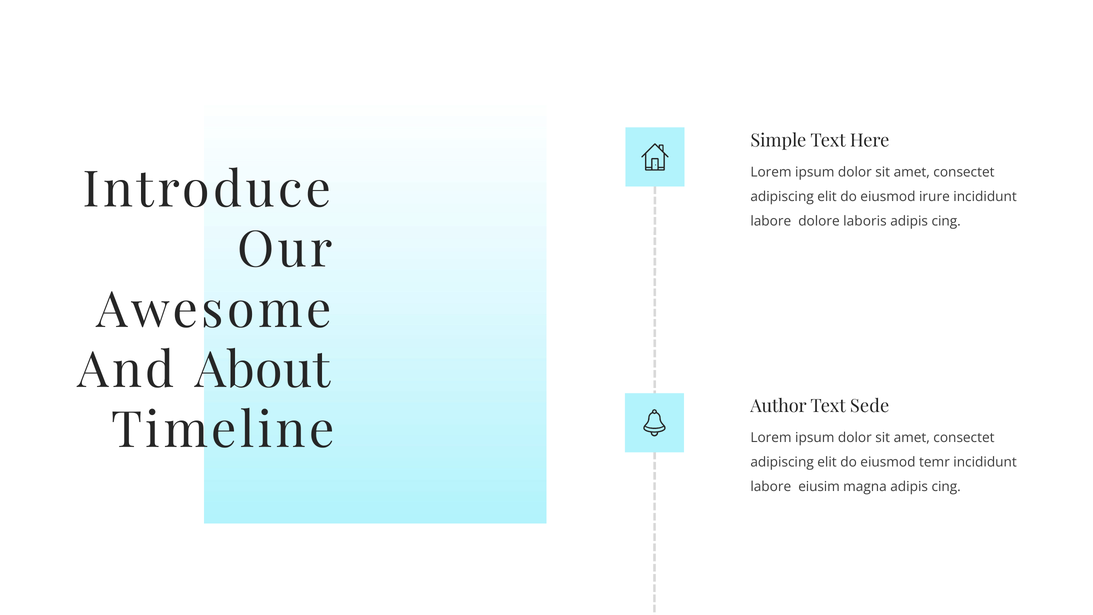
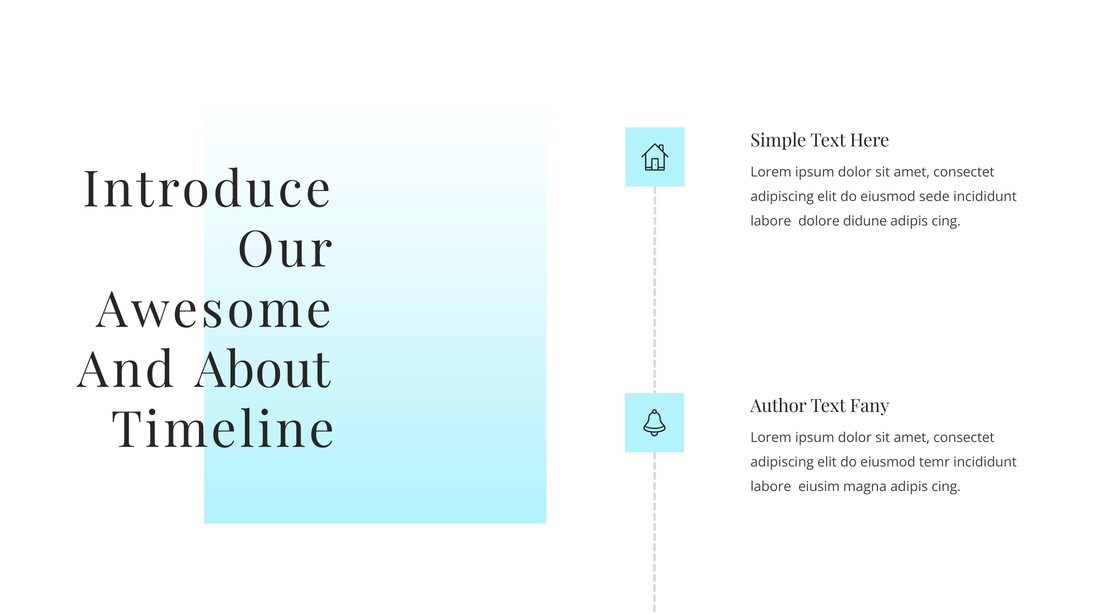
irure: irure -> sede (934, 197)
laboris: laboris -> didune (865, 221)
Sede: Sede -> Fany (870, 406)
